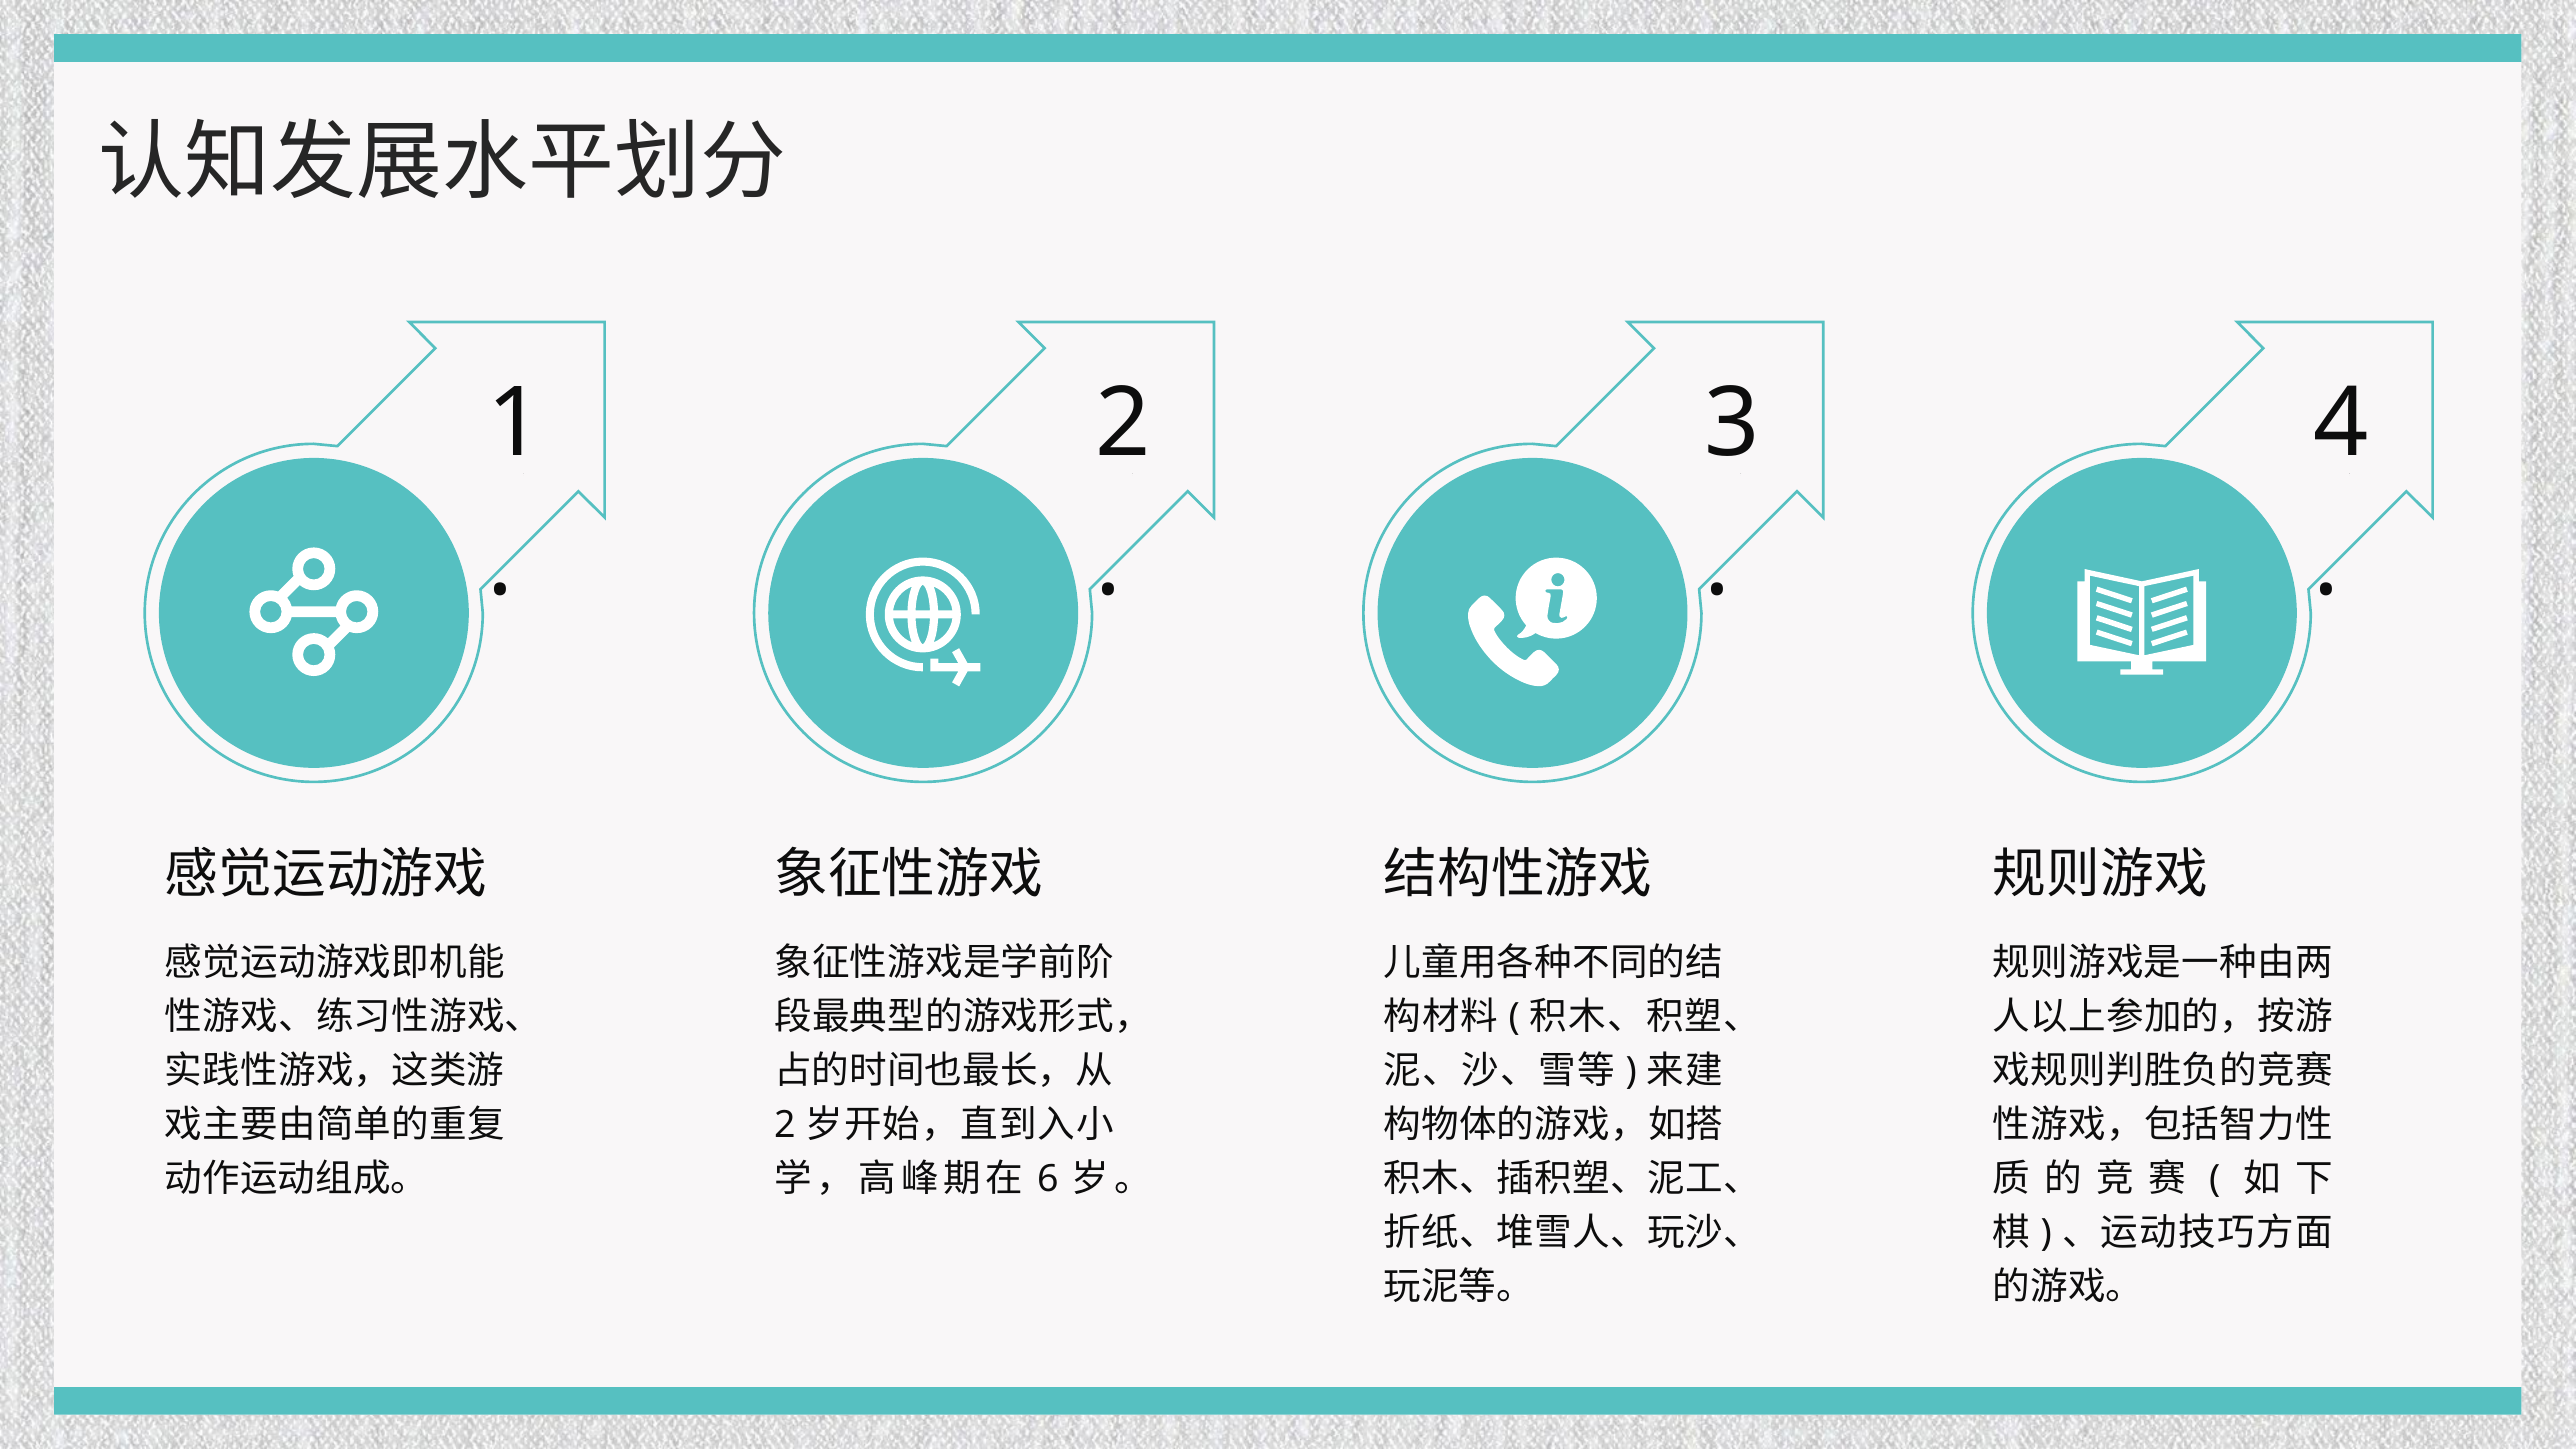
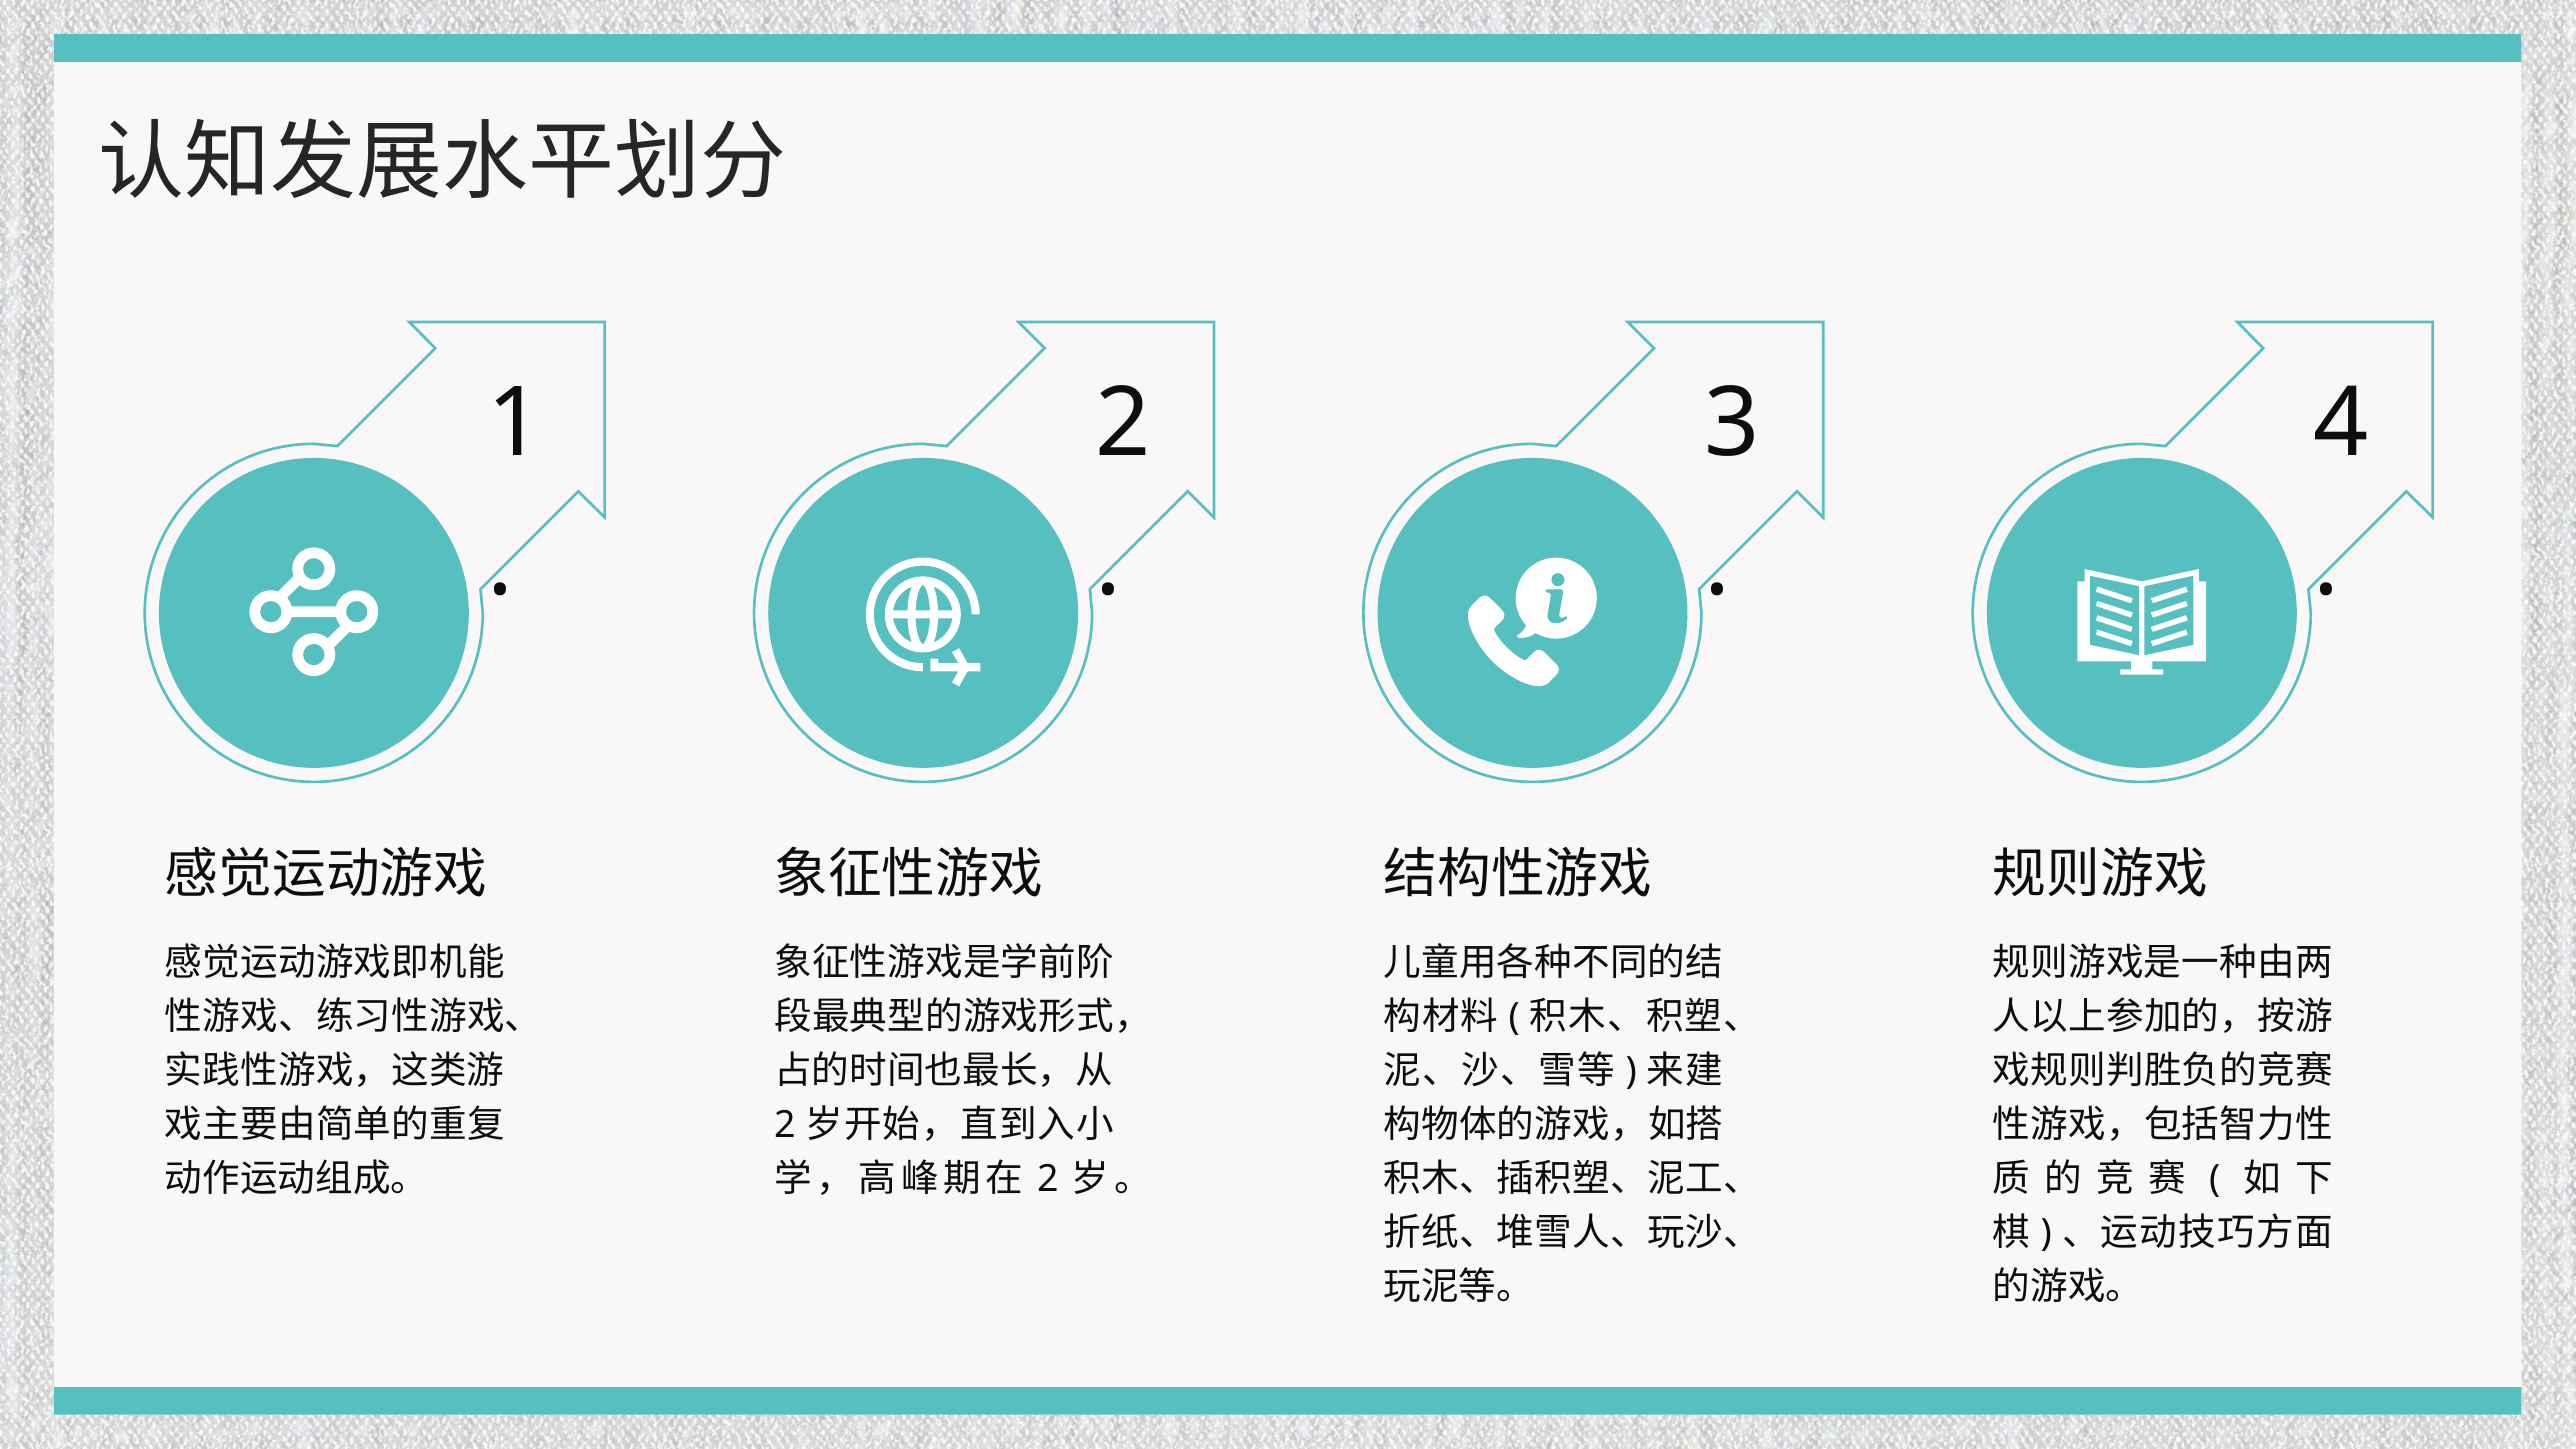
6: 6 -> 2 (1048, 1179)
